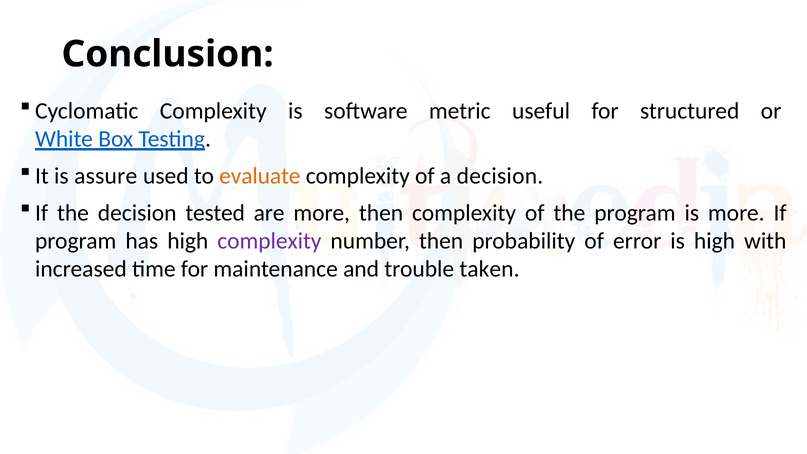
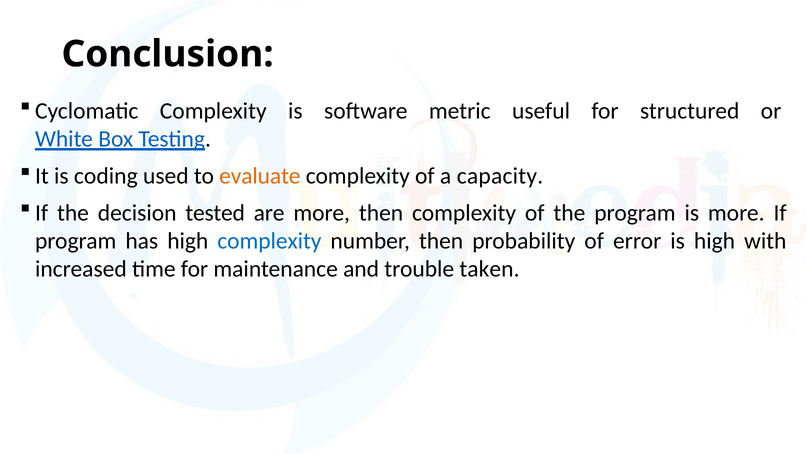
assure: assure -> coding (106, 176)
a decision: decision -> capacity (500, 176)
complexity colour: purple -> blue (269, 241)
